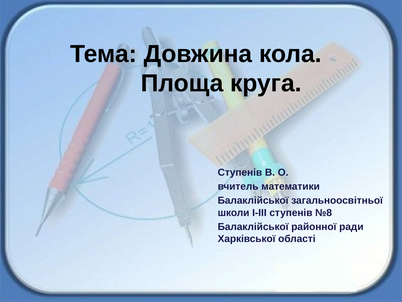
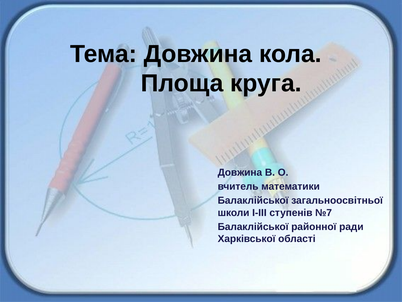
Ступенів: Ступенів -> Довжина (240, 172)
№8: №8 -> №7 (324, 212)
